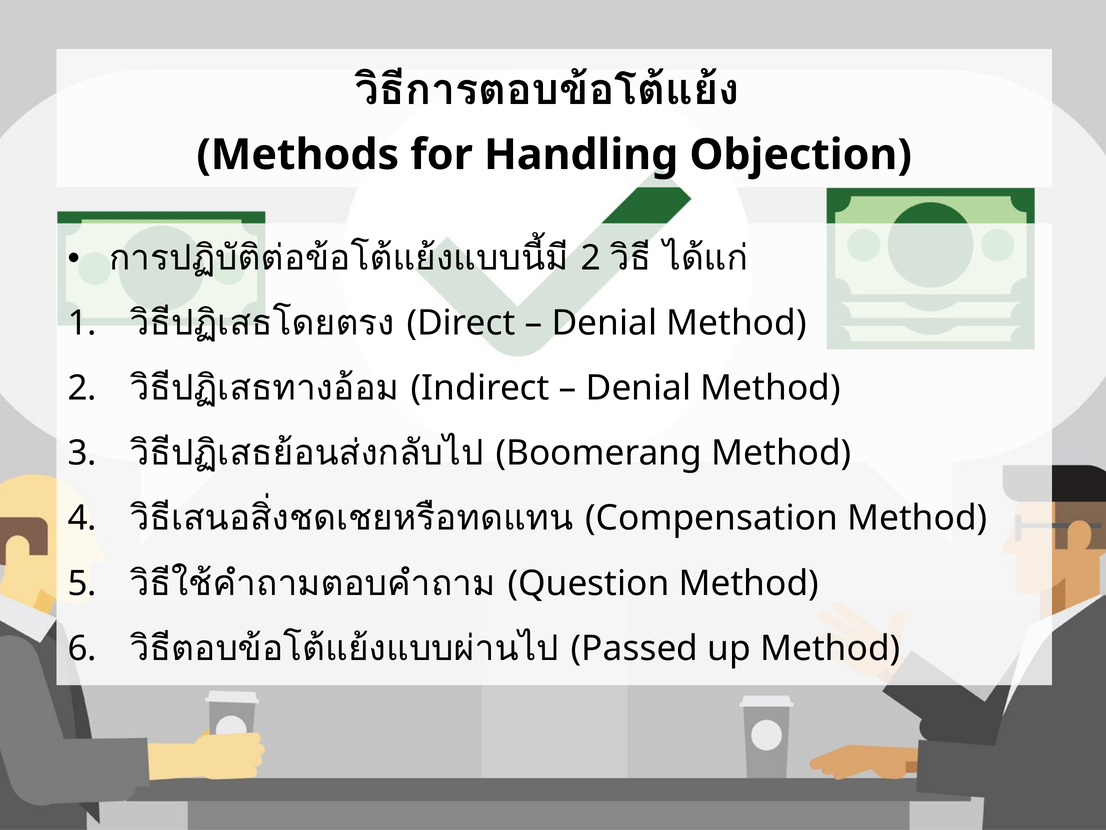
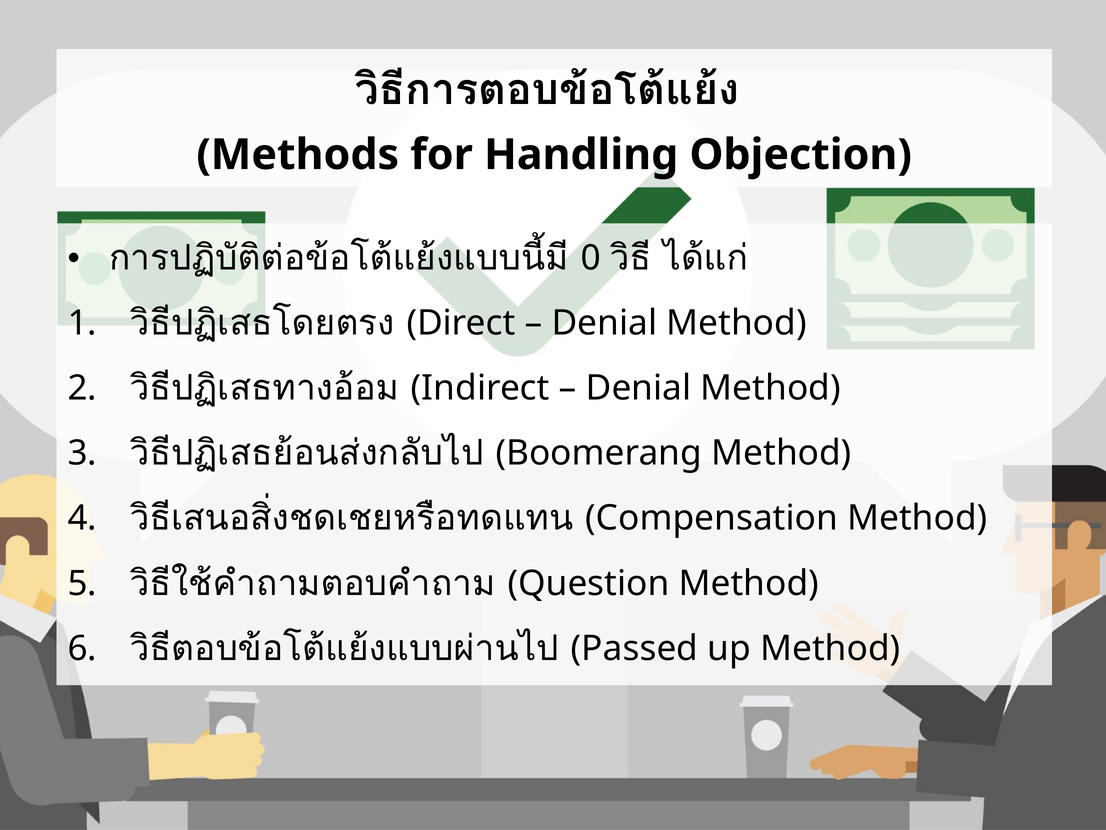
2: 2 -> 0 (591, 258)
